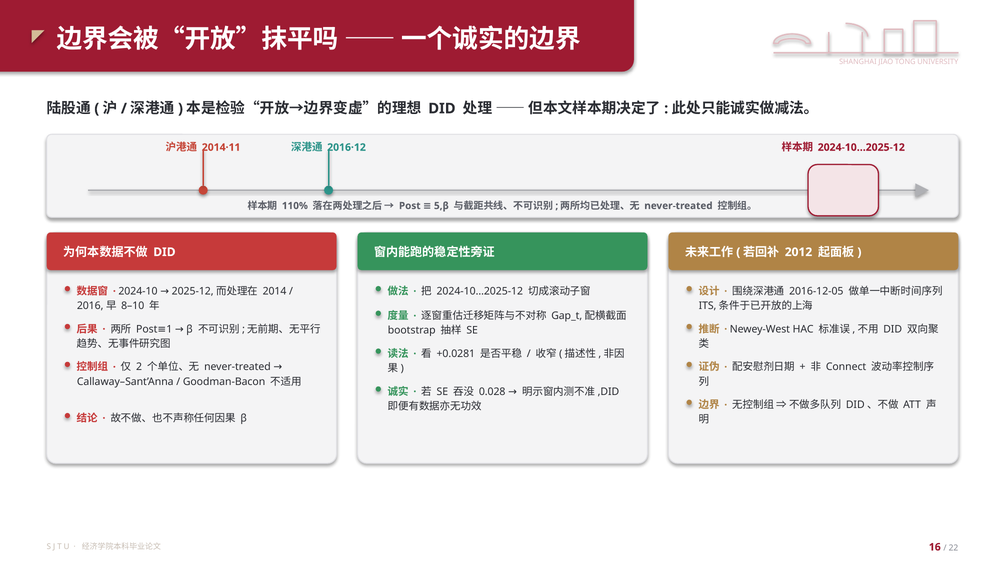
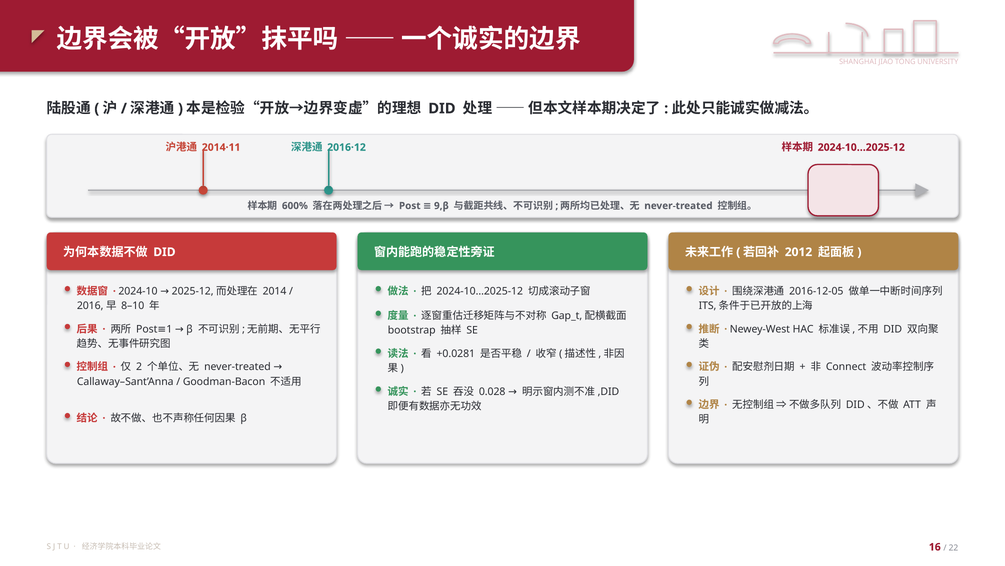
110%: 110% -> 600% (295, 206)
5,β: 5,β -> 9,β (441, 206)
